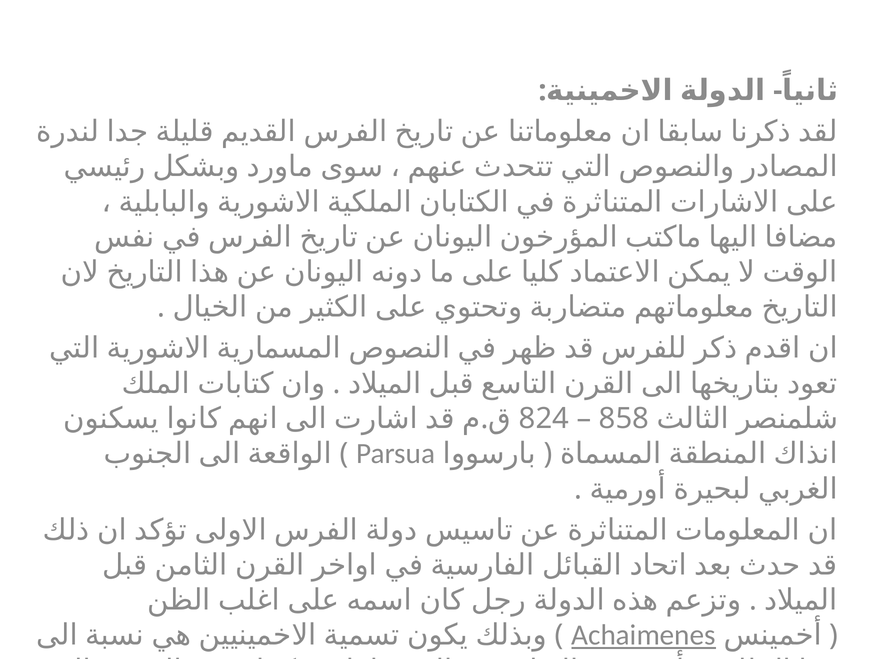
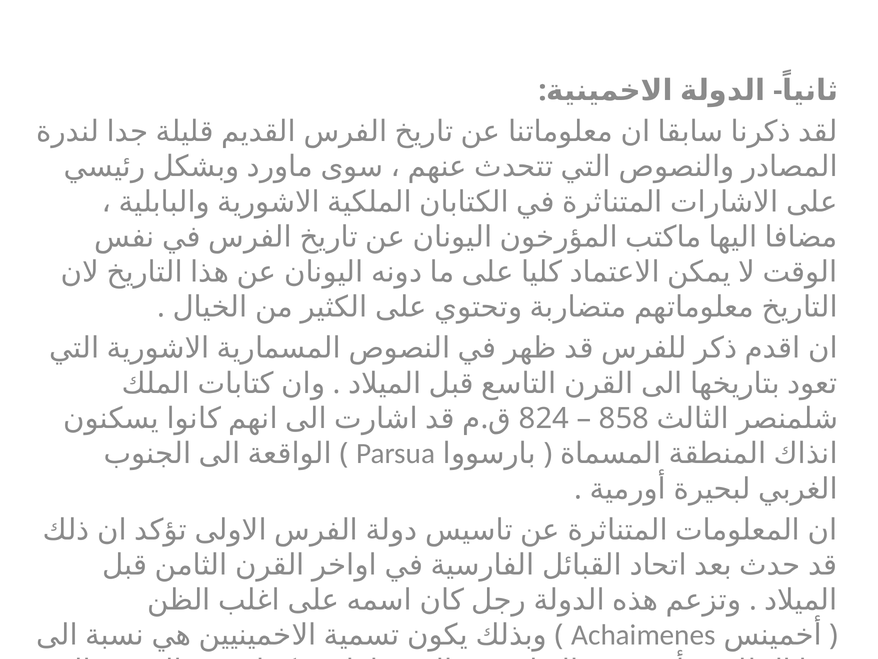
Achaimenes underline: present -> none (644, 635)
